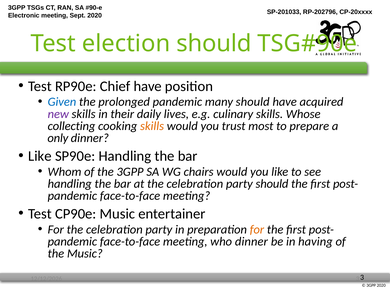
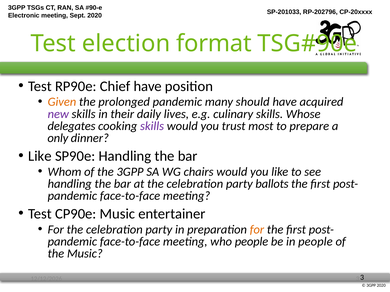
election should: should -> format (214, 44)
Given colour: blue -> orange (62, 102)
collecting: collecting -> delegates (72, 126)
skills colour: orange -> purple (152, 126)
party should: should -> ballots (272, 184)
who dinner: dinner -> people (252, 242)
in having: having -> people (315, 242)
